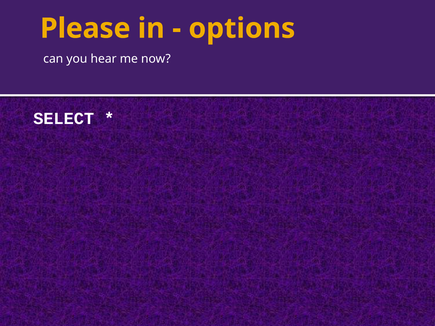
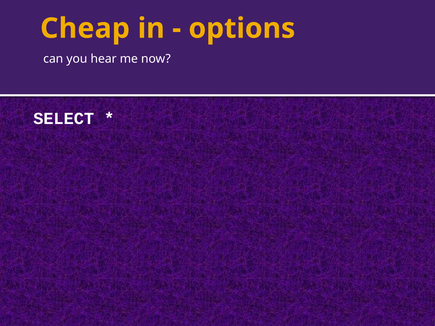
Please: Please -> Cheap (85, 28)
